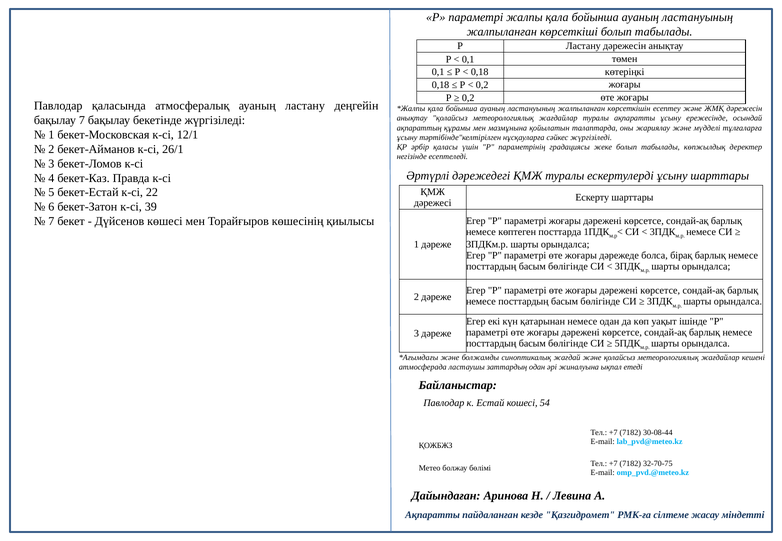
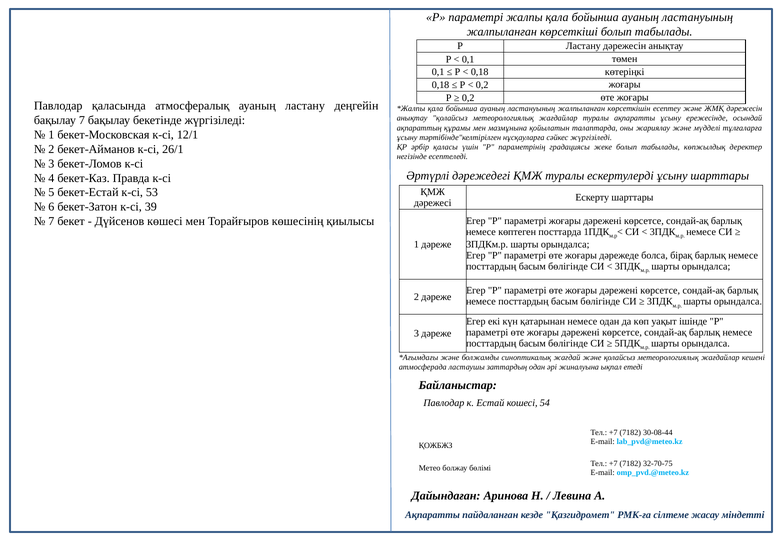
22: 22 -> 53 (152, 193)
